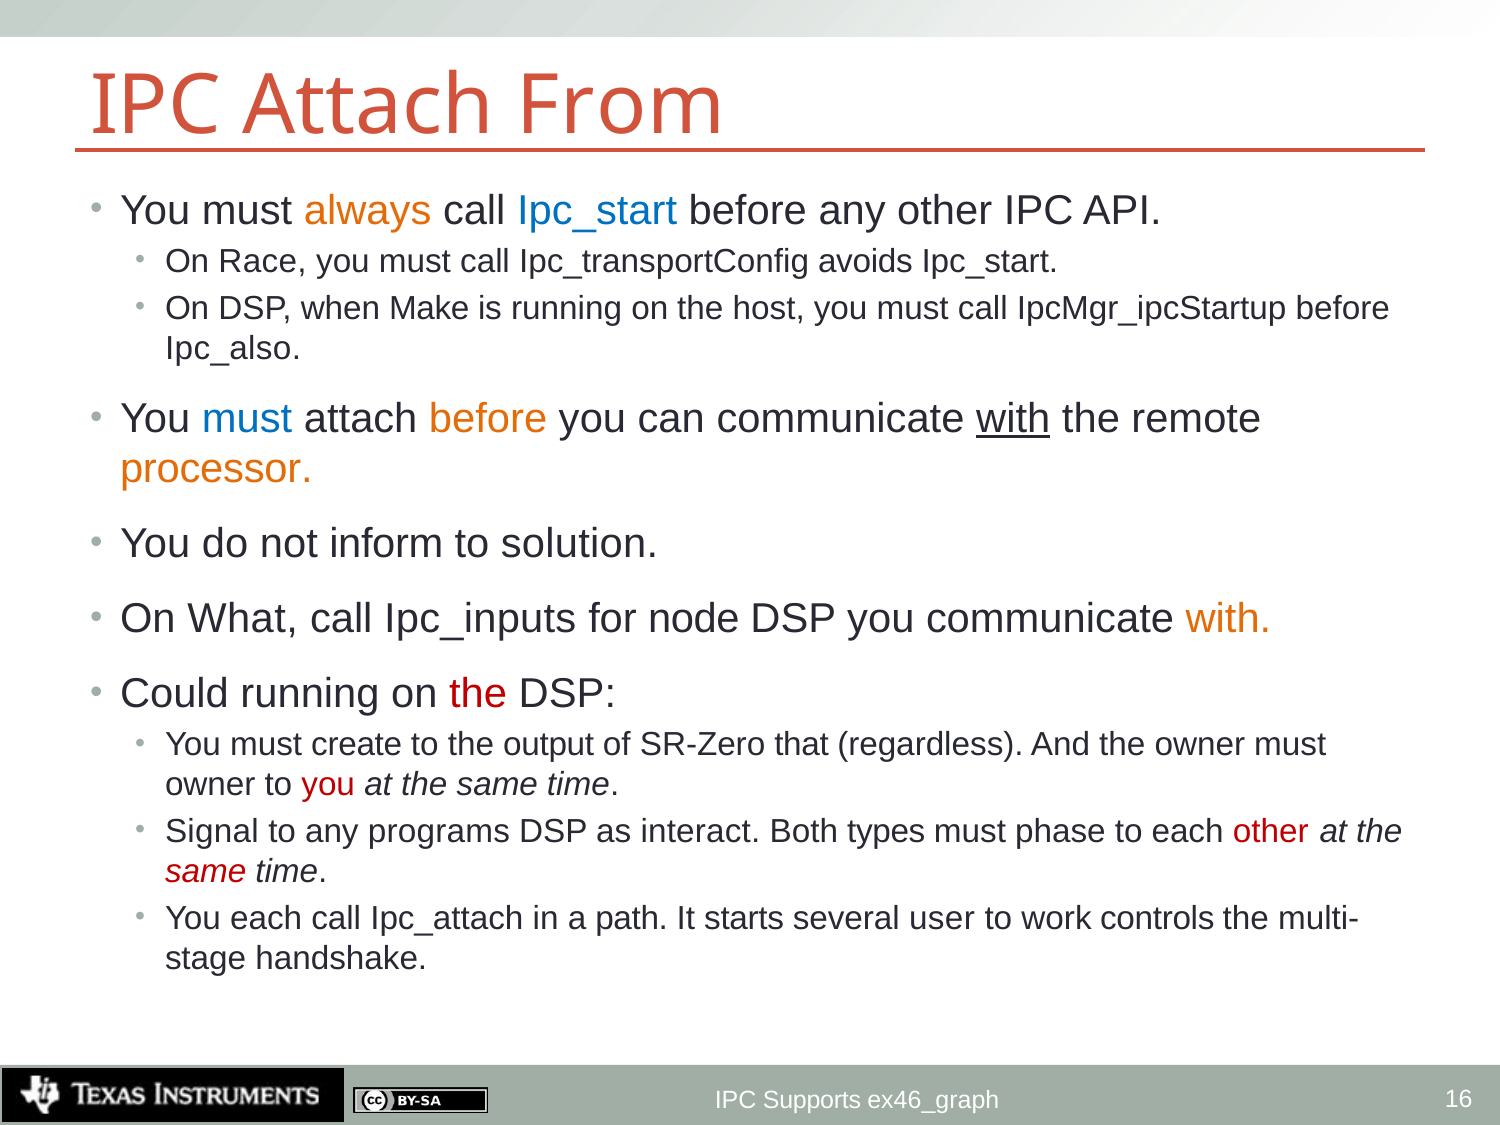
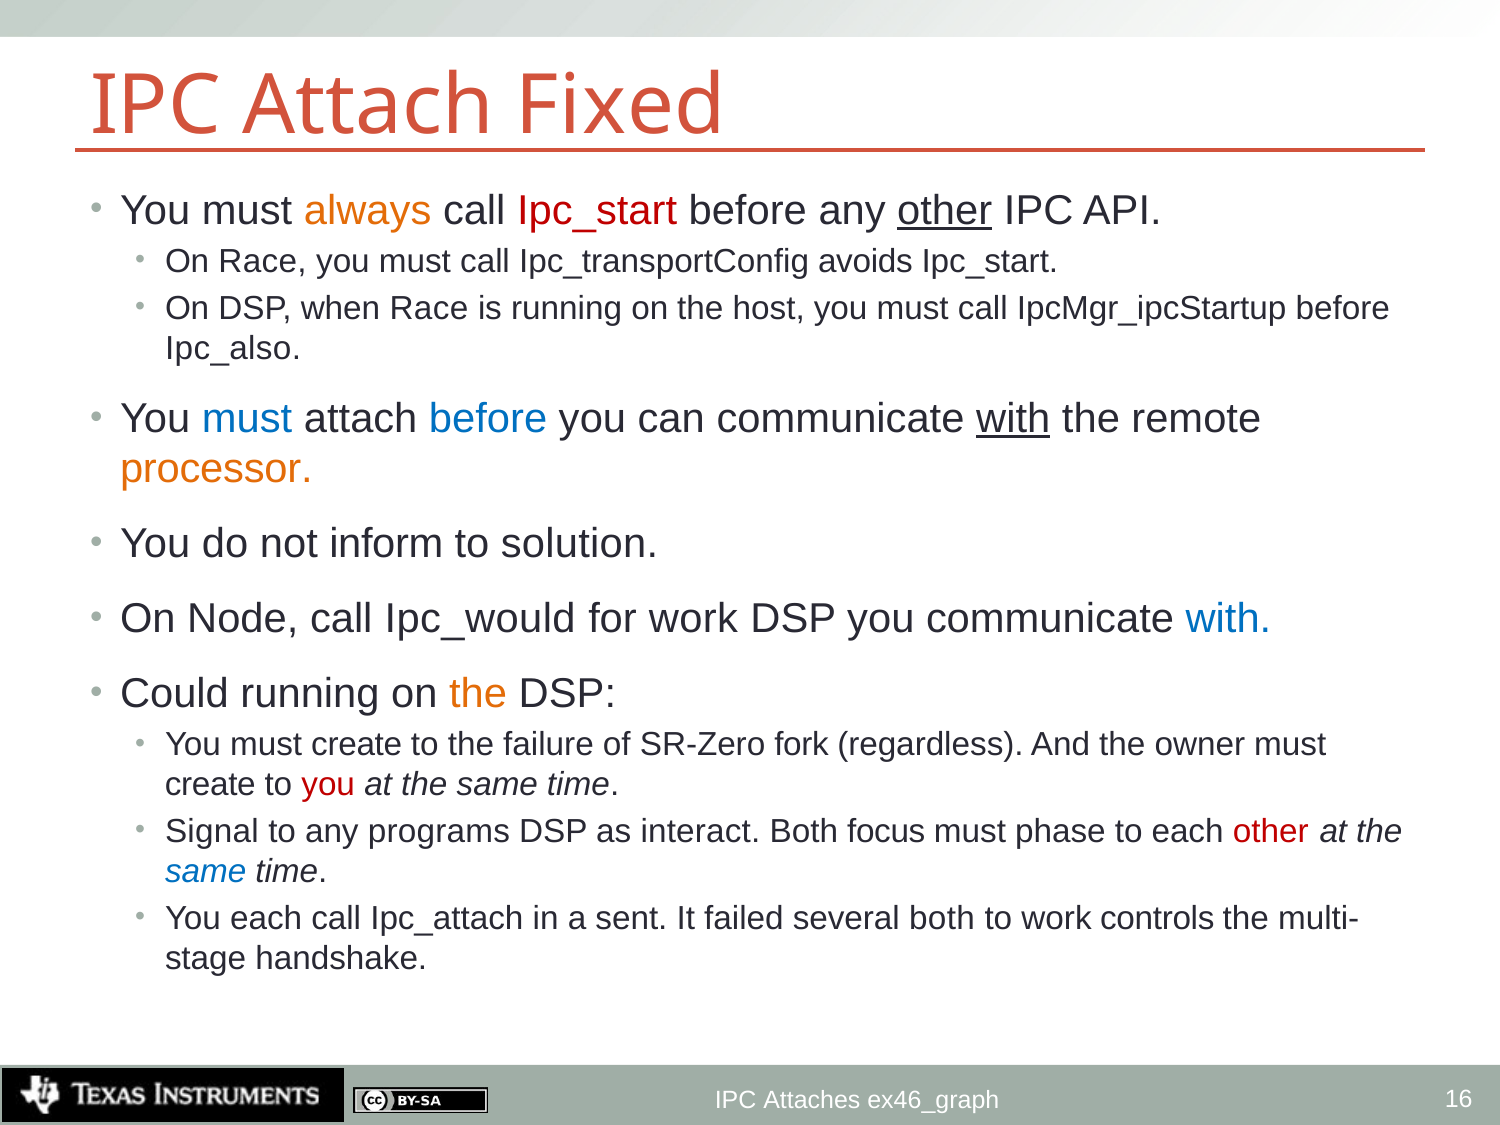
From: From -> Fixed (621, 106)
Ipc_start colour: blue -> red (597, 210)
other underline: none -> present (945, 210)
when Make: Make -> Race (429, 308)
before colour: orange -> blue (488, 419)
What: What -> Node (243, 619)
Ipc_inputs: Ipc_inputs -> Ipc_would (480, 619)
for node: node -> work (693, 619)
with colour: orange -> blue (1228, 619)
the colour: red -> orange (478, 694)
output: output -> failure (549, 745)
that: that -> fork (802, 745)
owner: owner -> create (210, 785)
types: types -> focus (886, 831)
same colour: red -> blue (206, 871)
path: path -> sent (631, 918)
starts: starts -> failed (744, 918)
several user: user -> both (942, 918)
Supports: Supports -> Attaches (812, 1100)
